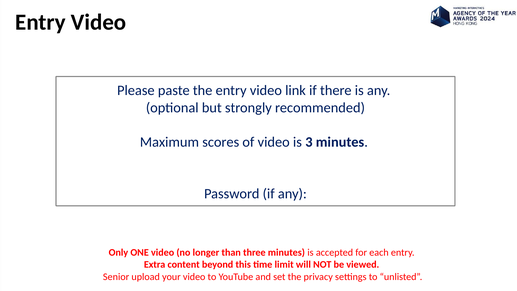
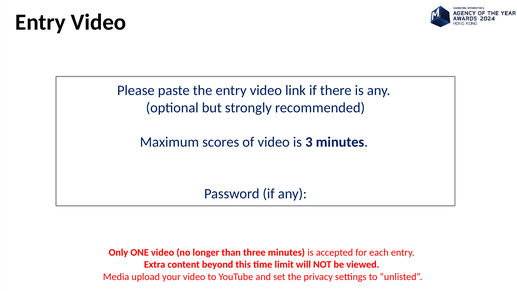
Senior: Senior -> Media (116, 277)
